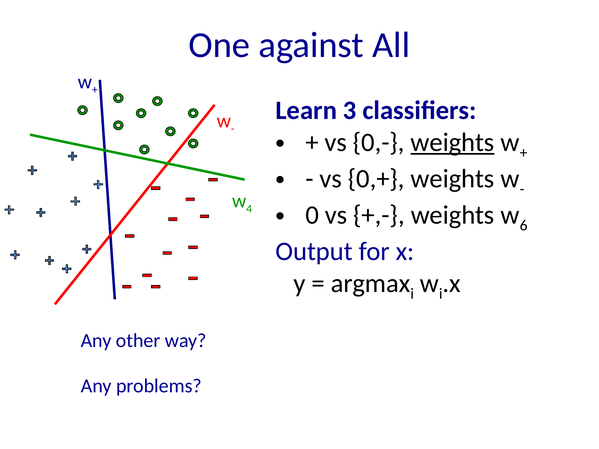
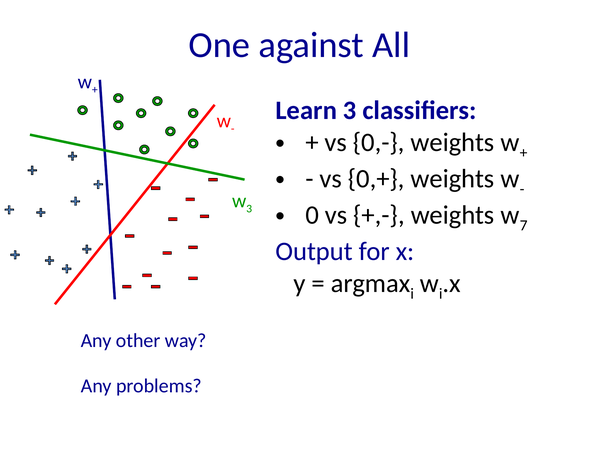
weights underline: present -> none (453, 143)
4: 4 -> 3 (249, 209)
6: 6 -> 7 (524, 226)
